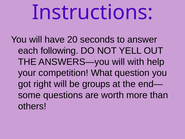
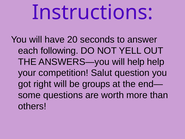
will with: with -> help (136, 62)
What: What -> Salut (101, 73)
